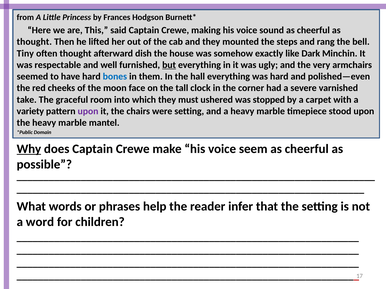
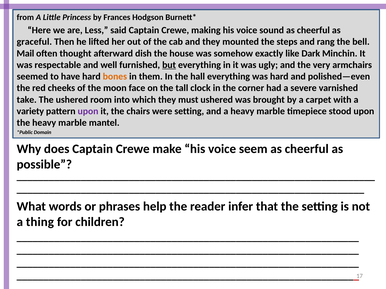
This: This -> Less (96, 30)
thought: thought -> graceful (34, 42)
Tiny: Tiny -> Mail (25, 53)
bones colour: blue -> orange (115, 77)
The graceful: graceful -> ushered (72, 100)
stopped: stopped -> brought (269, 100)
Why underline: present -> none (29, 149)
word: word -> thing (40, 222)
